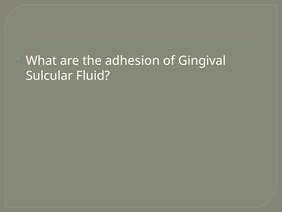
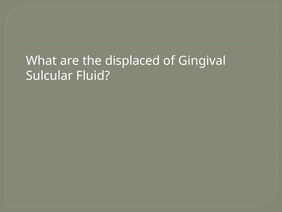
adhesion: adhesion -> displaced (133, 61)
